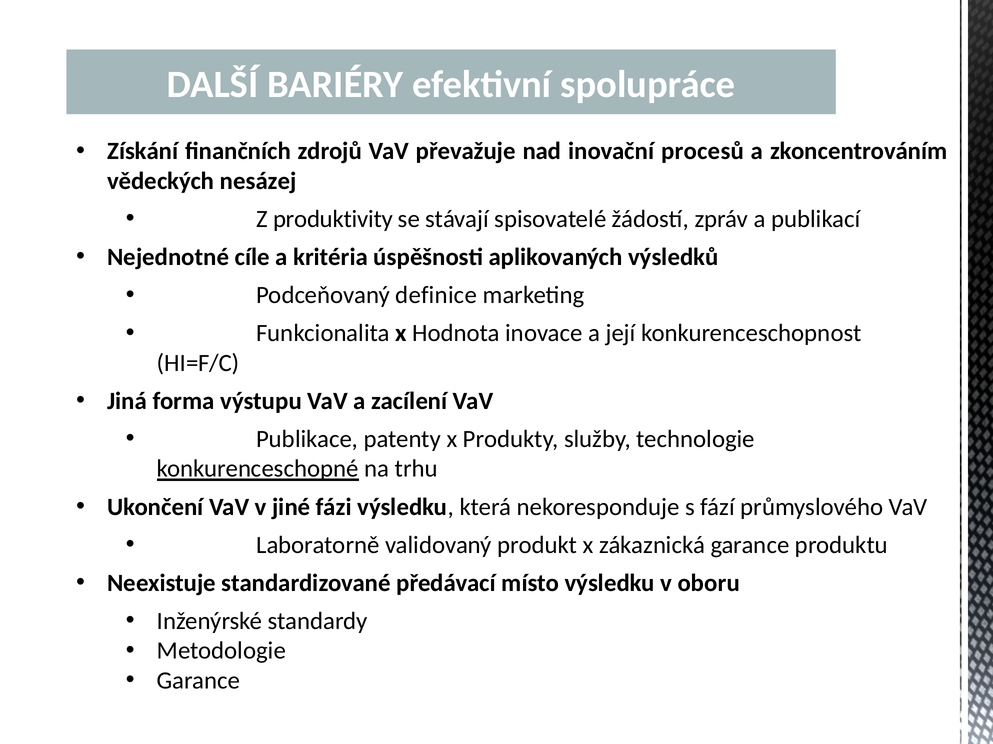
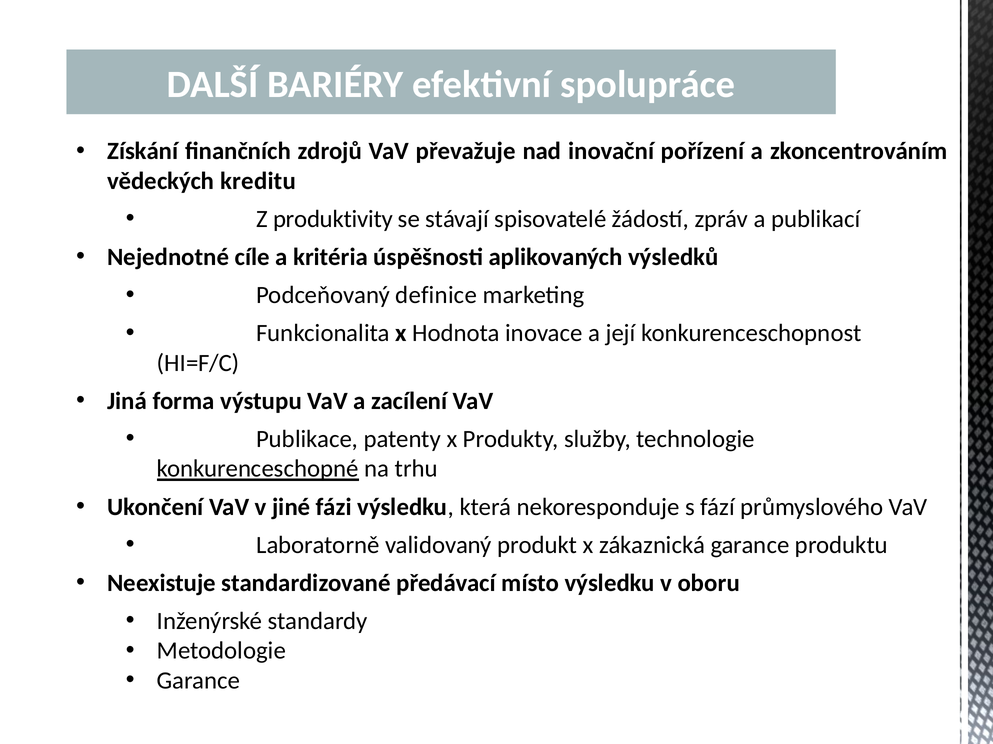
procesů: procesů -> pořízení (703, 151)
nesázej: nesázej -> kreditu (258, 181)
